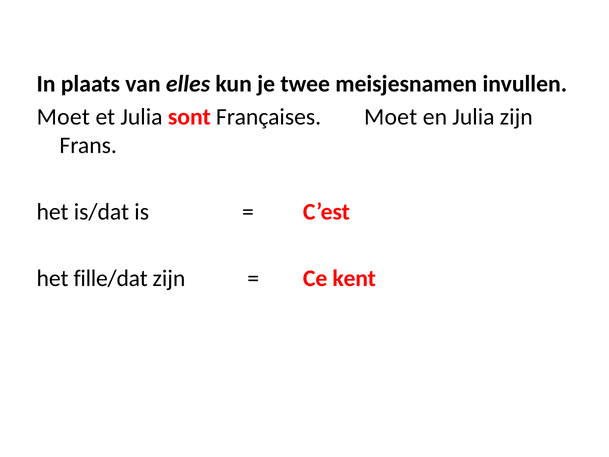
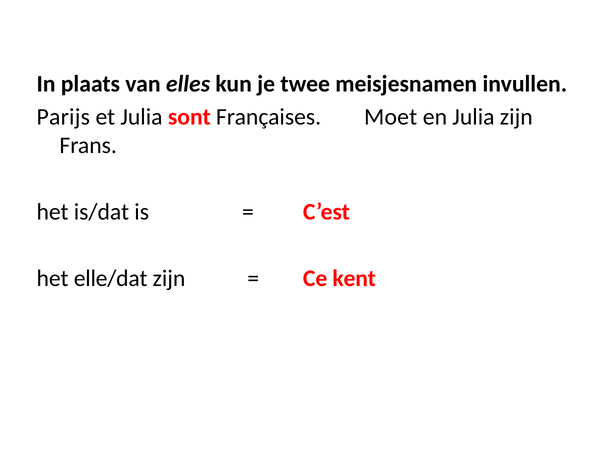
Moet: Moet -> Parijs (63, 117)
fille/dat: fille/dat -> elle/dat (111, 278)
